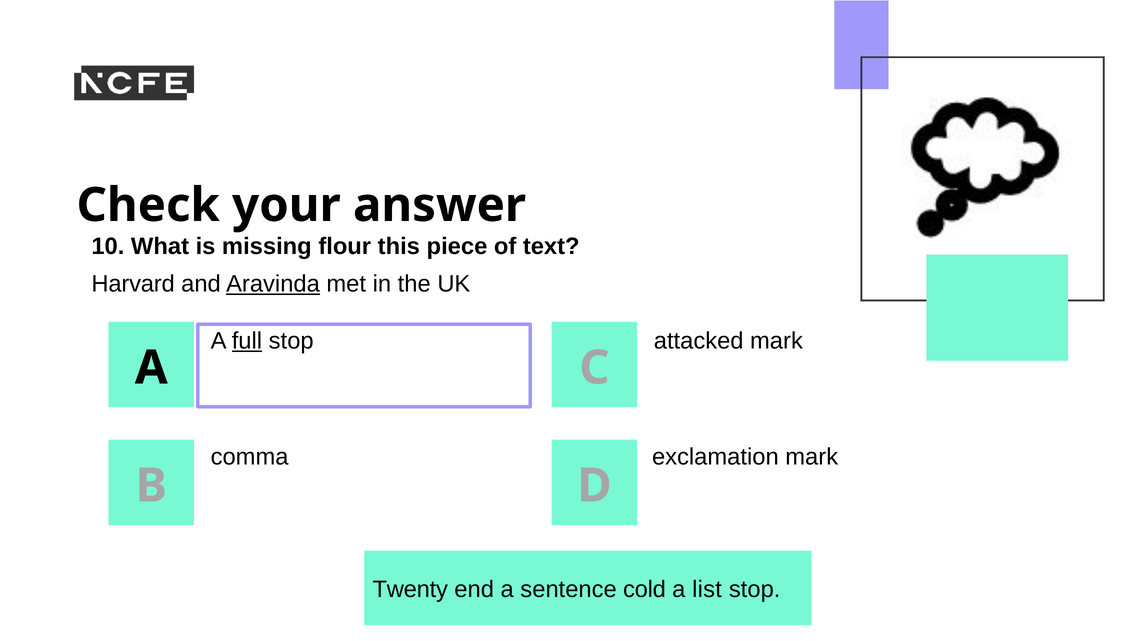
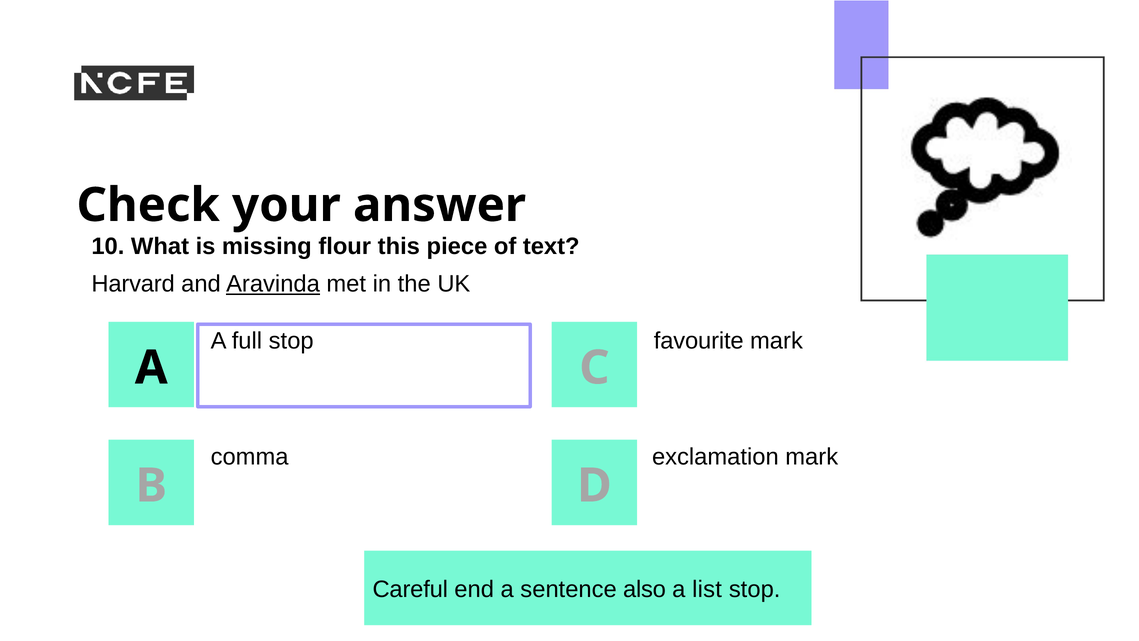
full underline: present -> none (247, 341)
attacked: attacked -> favourite (699, 341)
Twenty: Twenty -> Careful (410, 589)
cold: cold -> also (645, 589)
